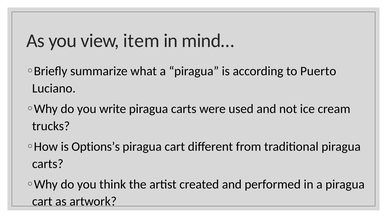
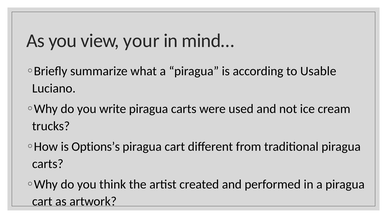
item: item -> your (141, 41)
Puerto: Puerto -> Usable (318, 71)
